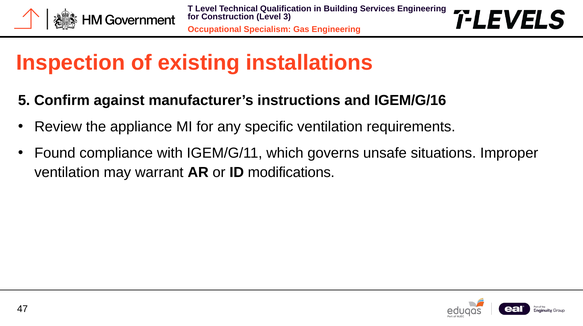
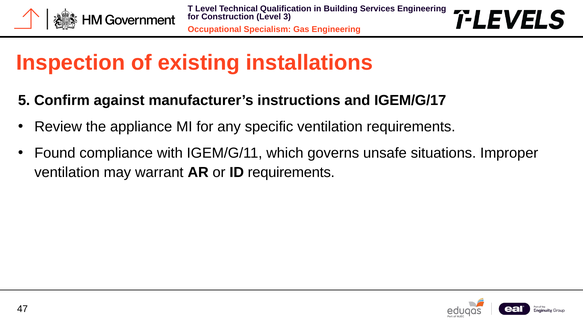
IGEM/G/16: IGEM/G/16 -> IGEM/G/17 (410, 100)
ID modifications: modifications -> requirements (291, 172)
